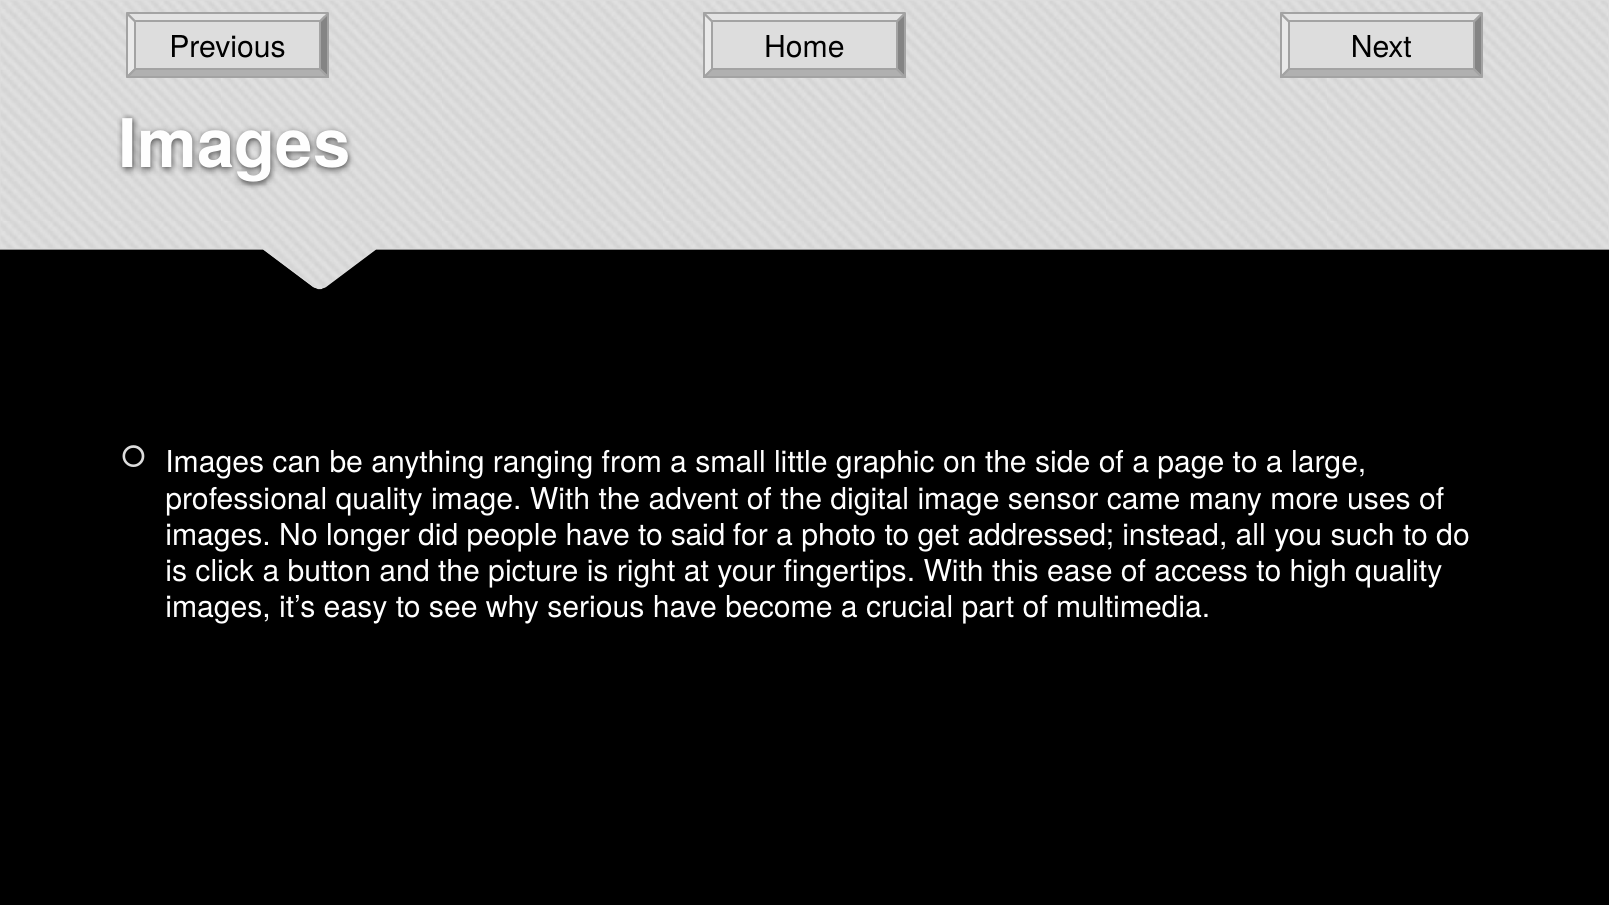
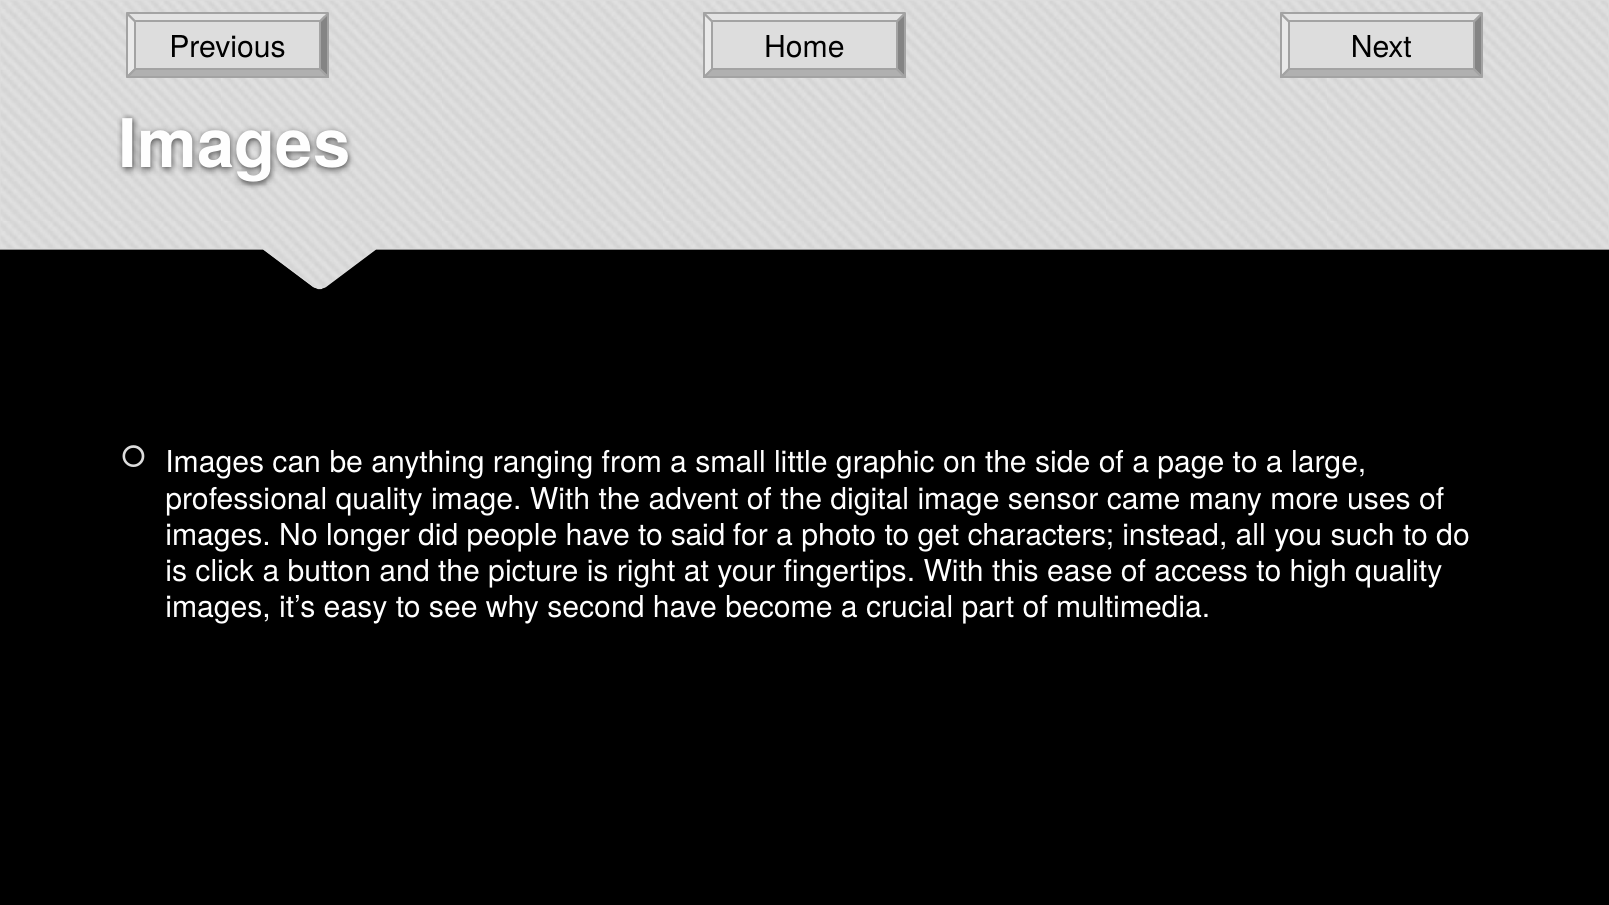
addressed: addressed -> characters (1041, 535)
serious: serious -> second (596, 608)
